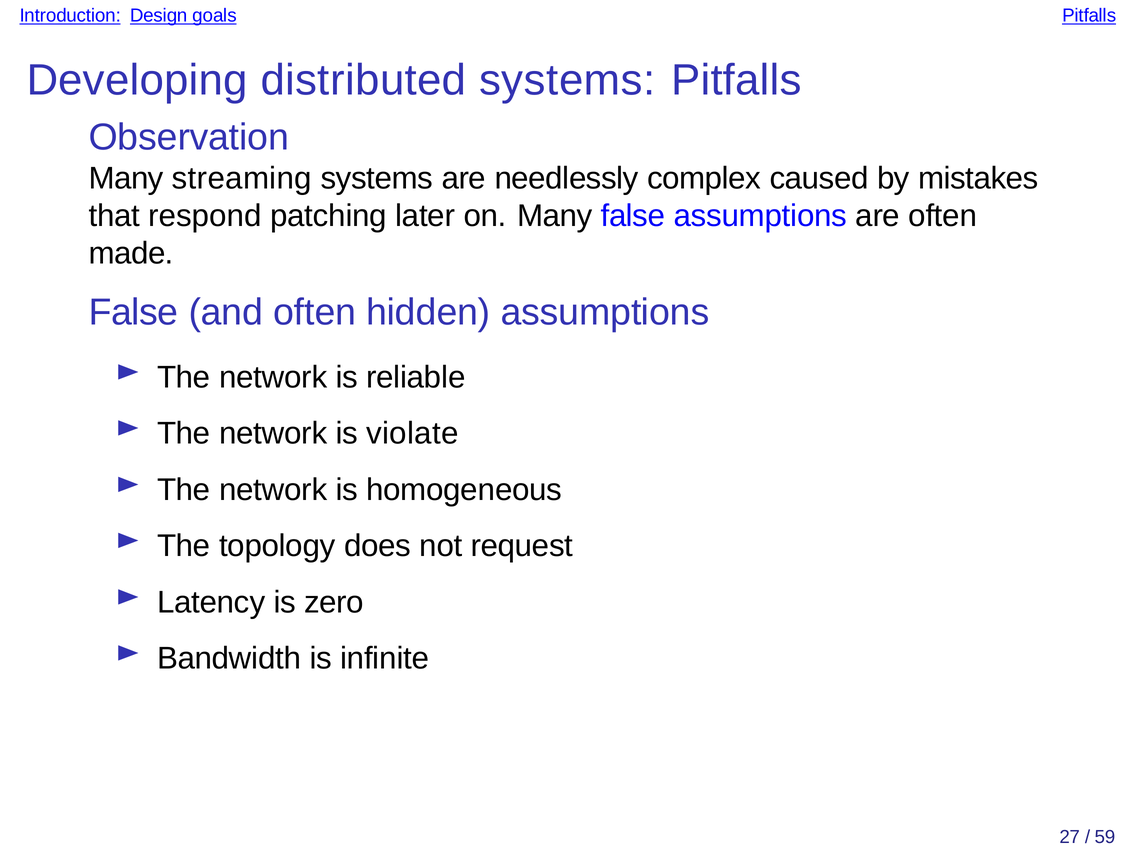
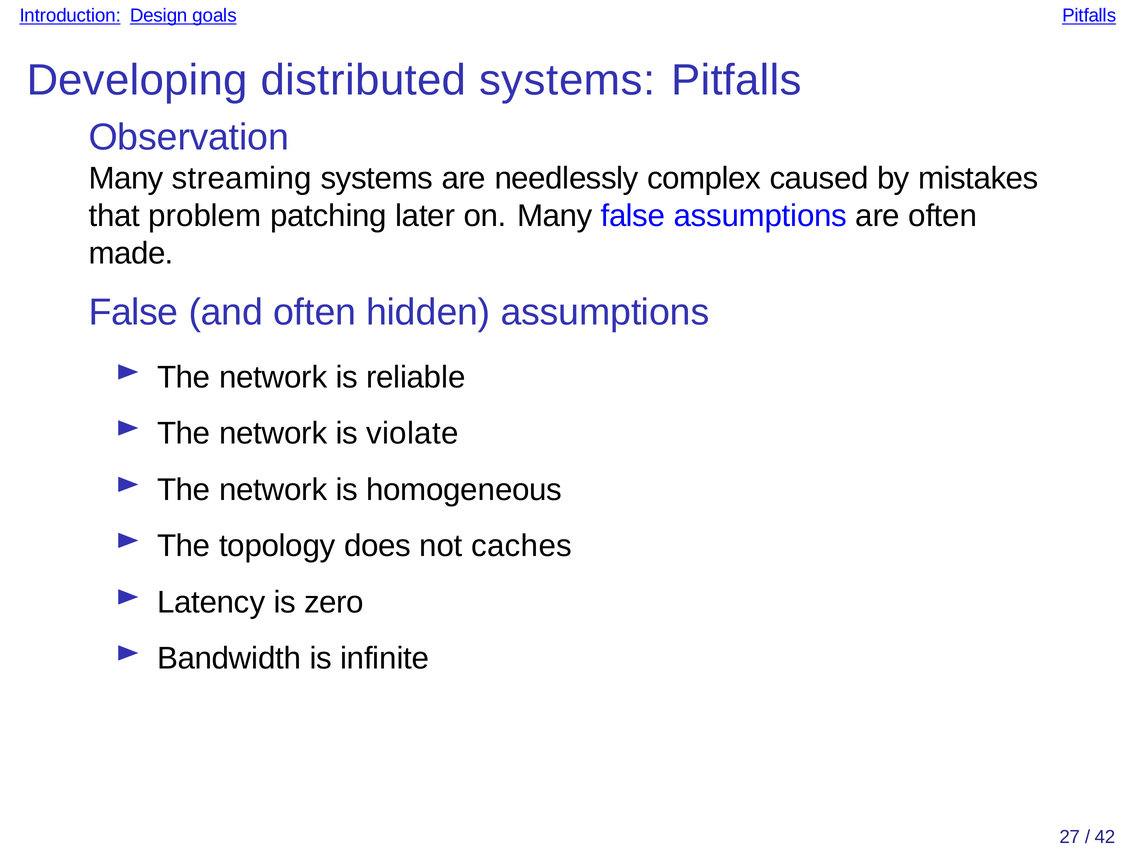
respond: respond -> problem (205, 216)
request: request -> caches (522, 546)
59: 59 -> 42 (1105, 836)
